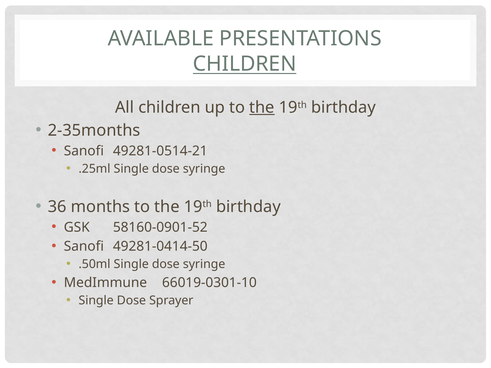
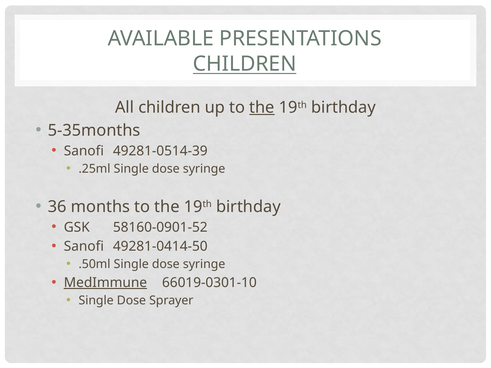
2-35months: 2-35months -> 5-35months (94, 130)
49281-0514-21: 49281-0514-21 -> 49281-0514-39 (160, 151)
MedImmune underline: none -> present (105, 283)
